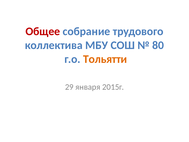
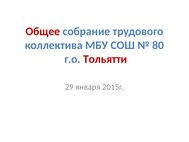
Тольятти colour: orange -> red (105, 59)
